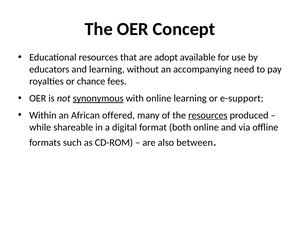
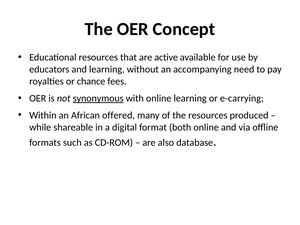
adopt: adopt -> active (166, 57)
e-support: e-support -> e-carrying (242, 98)
resources underline: present -> none (208, 115)
between: between -> database (195, 143)
